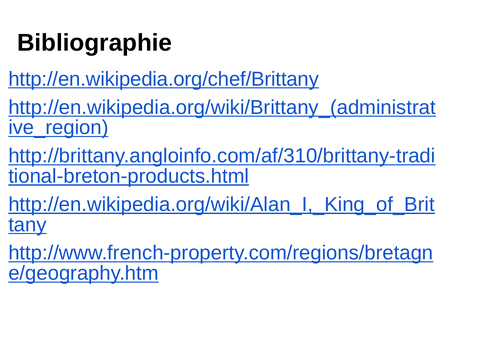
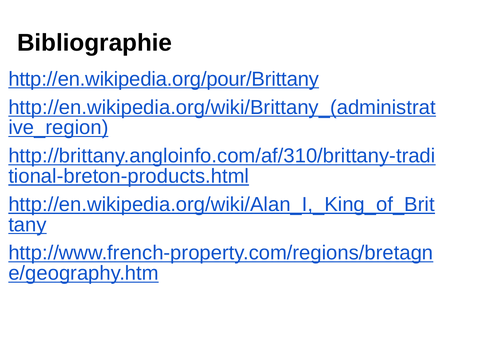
http://en.wikipedia.org/chef/Brittany: http://en.wikipedia.org/chef/Brittany -> http://en.wikipedia.org/pour/Brittany (164, 79)
